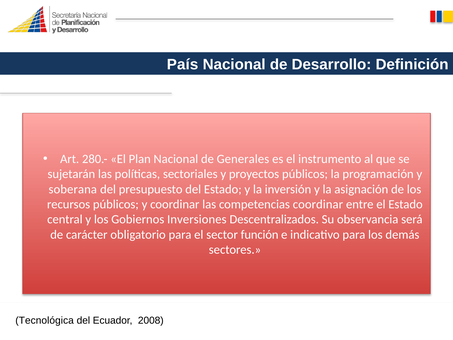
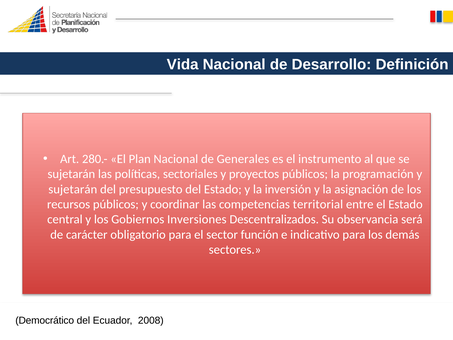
País: País -> Vida (183, 64)
soberana: soberana -> sujetarán (73, 189)
competencias coordinar: coordinar -> territorial (318, 204)
Tecnológica: Tecnológica -> Democrático (45, 320)
